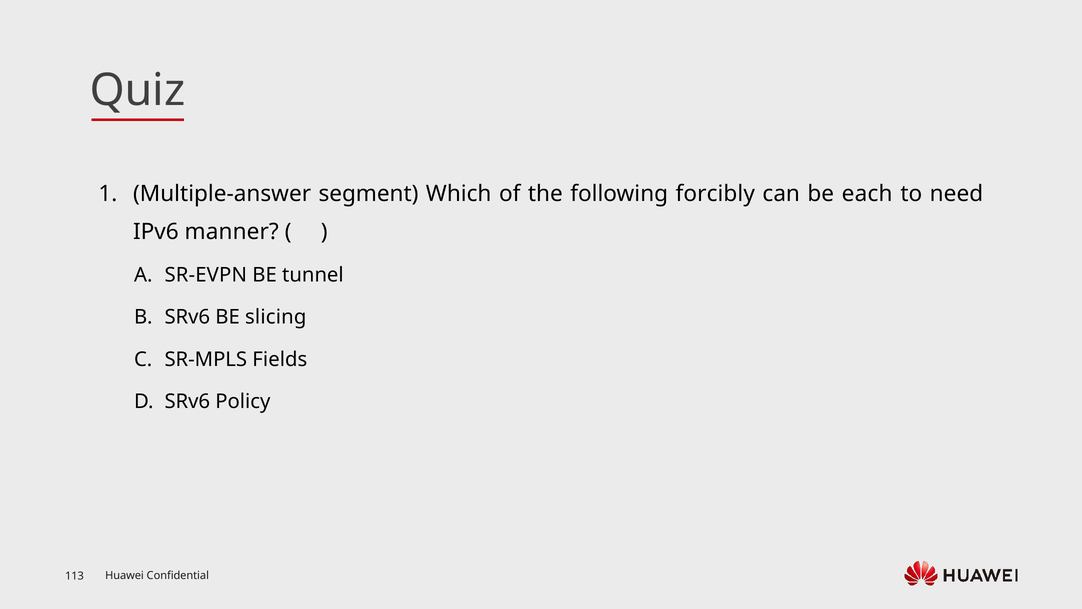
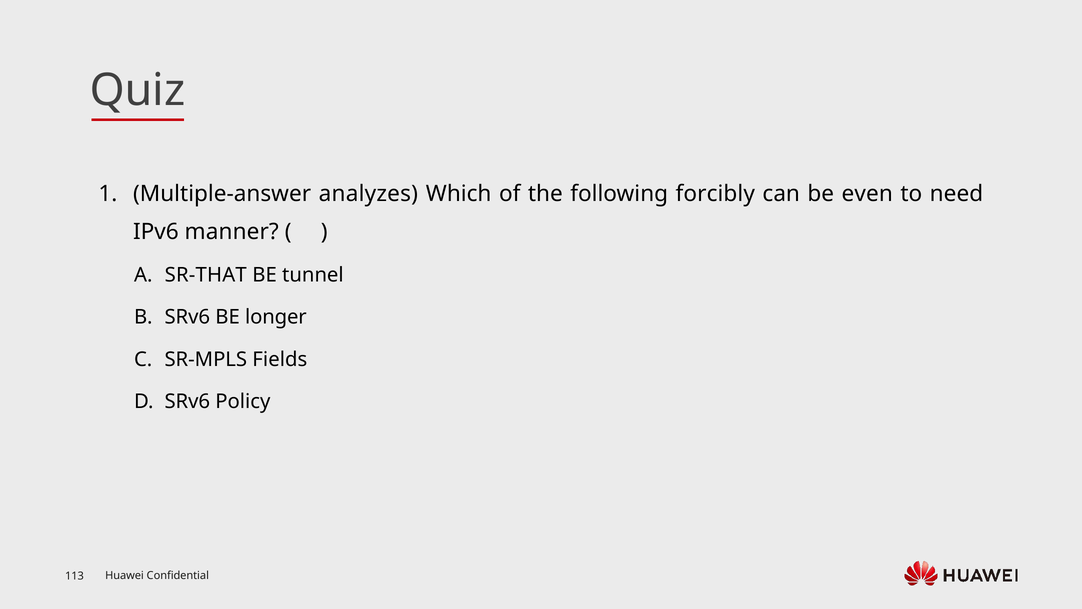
segment: segment -> analyzes (368, 194)
each: each -> even (867, 194)
SR-EVPN: SR-EVPN -> SR-THAT (206, 275)
slicing: slicing -> longer (276, 317)
